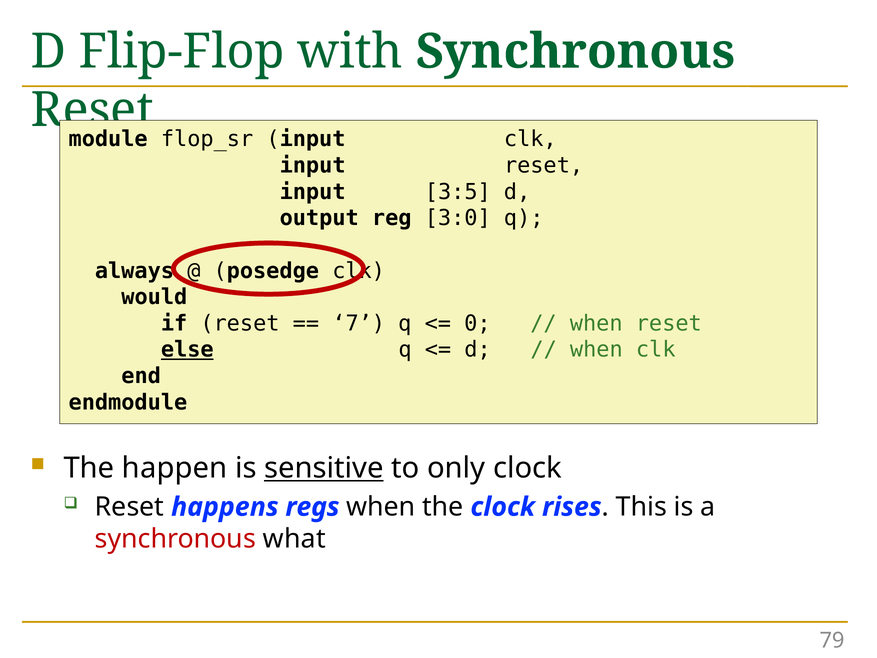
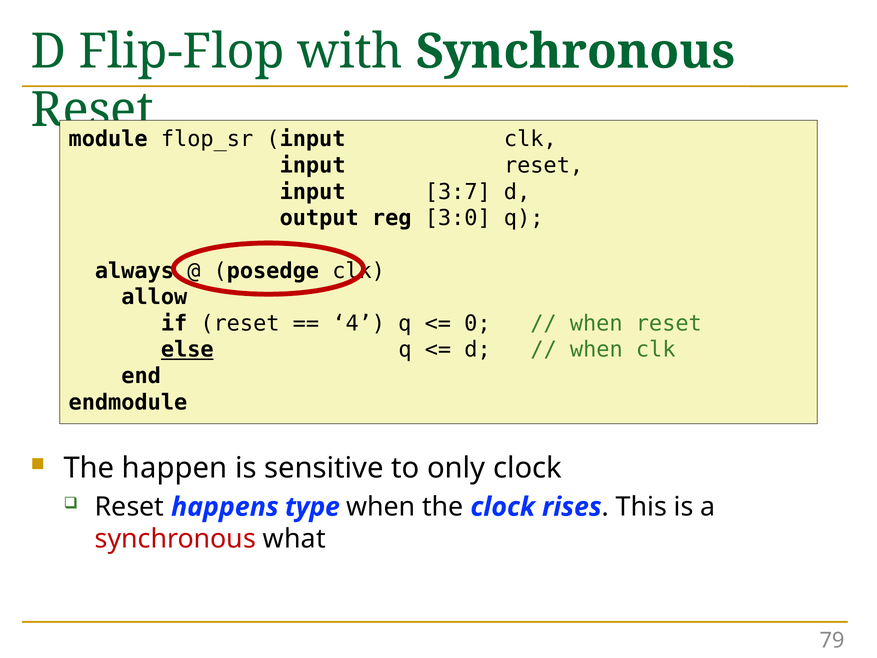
3:5: 3:5 -> 3:7 (458, 192)
would: would -> allow (154, 297)
7: 7 -> 4 (359, 323)
sensitive underline: present -> none (324, 468)
regs: regs -> type (312, 507)
